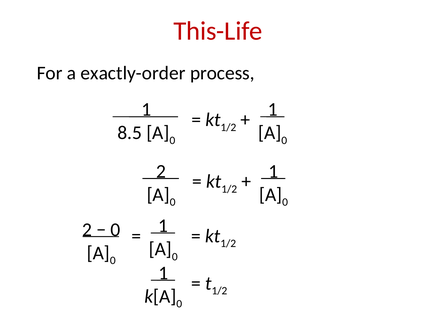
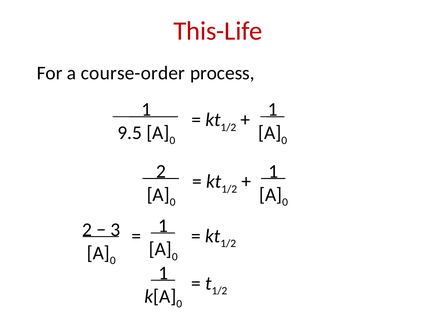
exactly-order: exactly-order -> course-order (133, 73)
8.5: 8.5 -> 9.5 (130, 133)
0: 0 -> 3 (115, 230)
